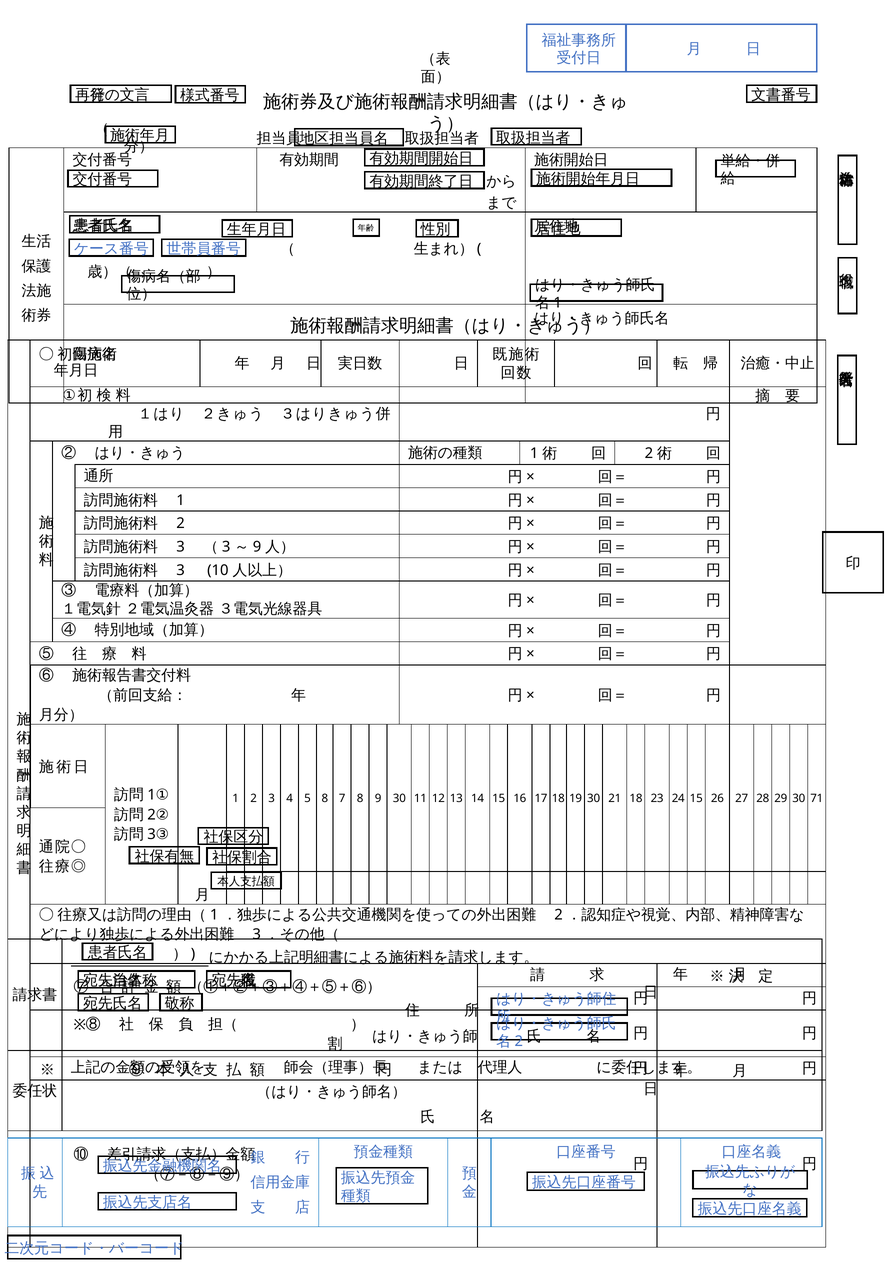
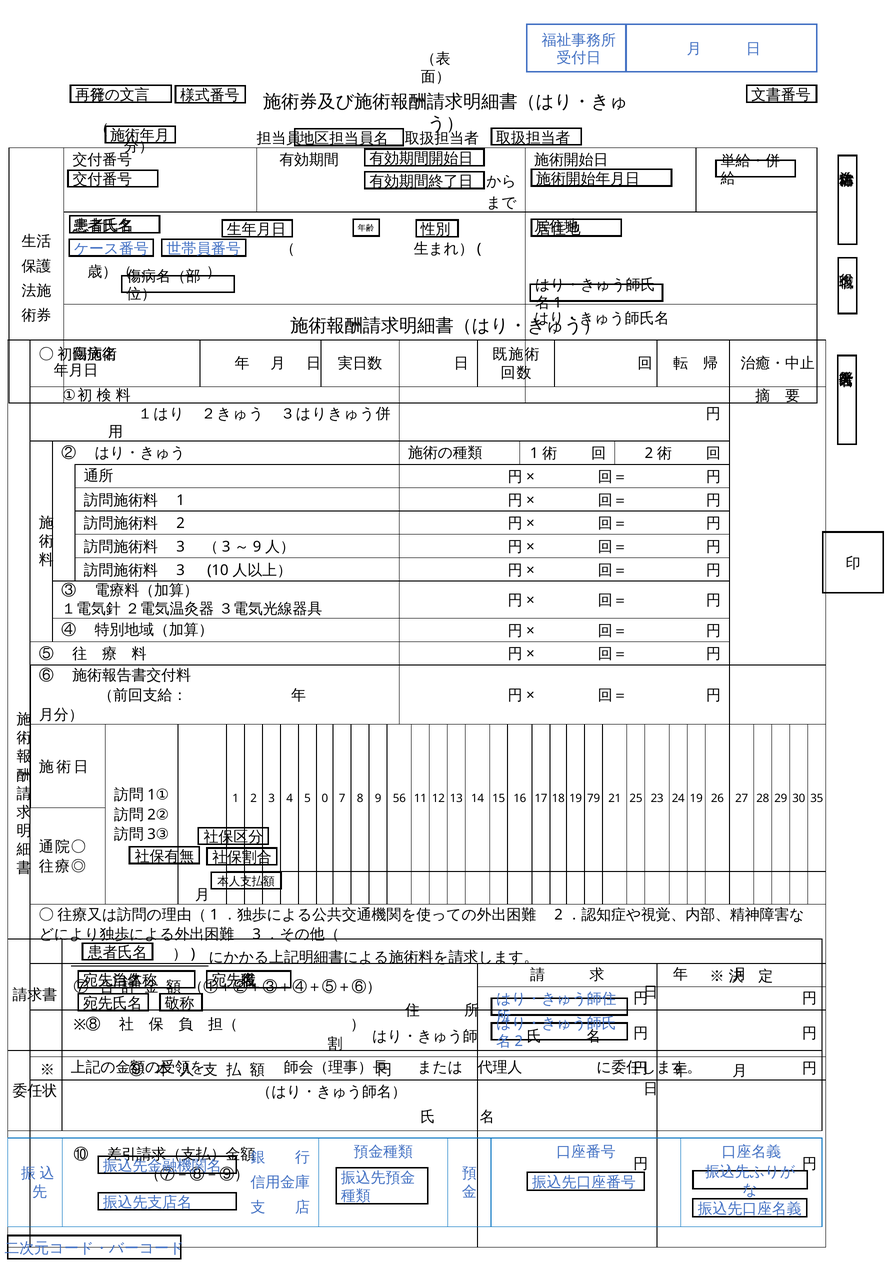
5 8: 8 -> 0 (325, 799)
9 30: 30 -> 56 (399, 799)
19 30: 30 -> 79 (594, 799)
21 18: 18 -> 25 (636, 799)
24 15: 15 -> 19 (696, 799)
71: 71 -> 35 (817, 799)
